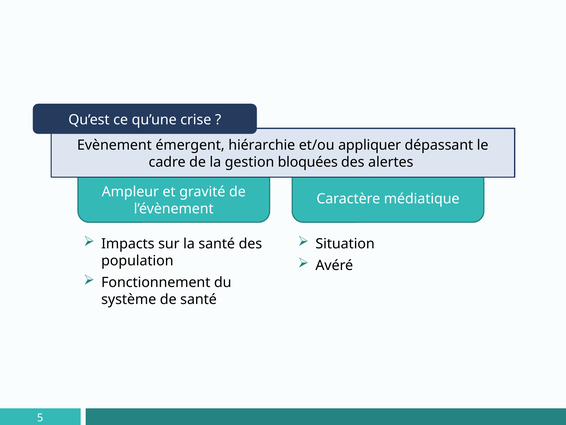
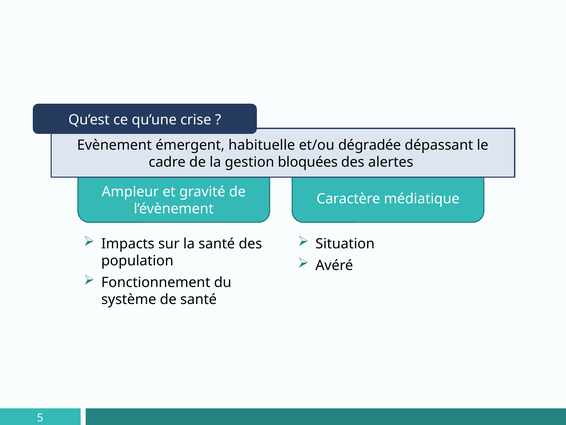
hiérarchie: hiérarchie -> habituelle (262, 145)
appliquer: appliquer -> dégradée (370, 145)
